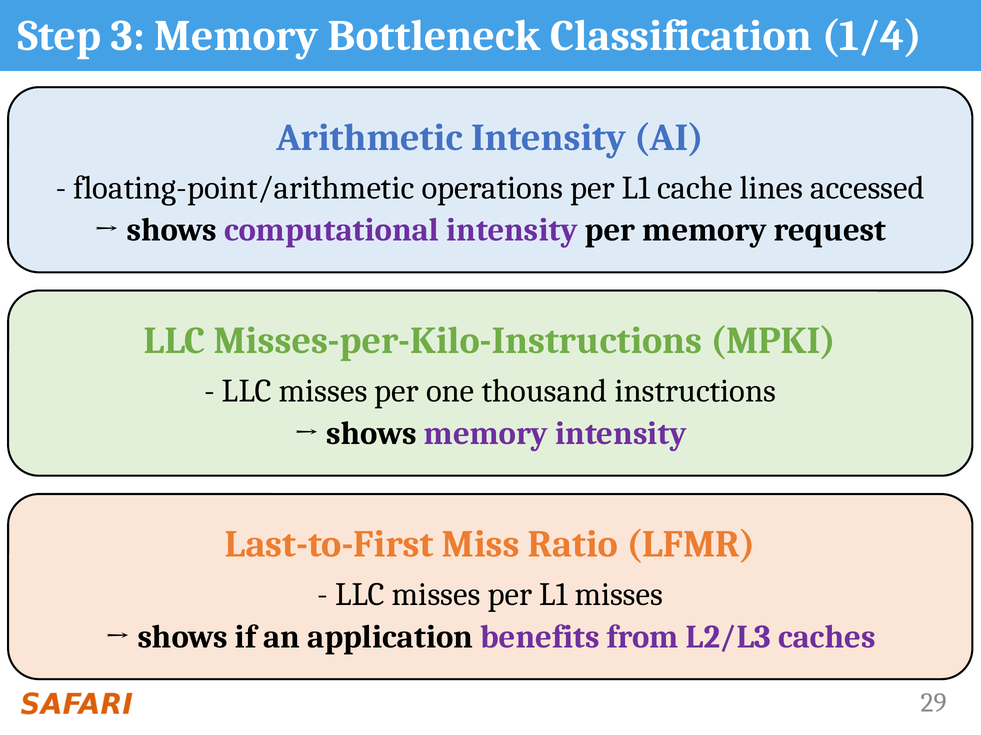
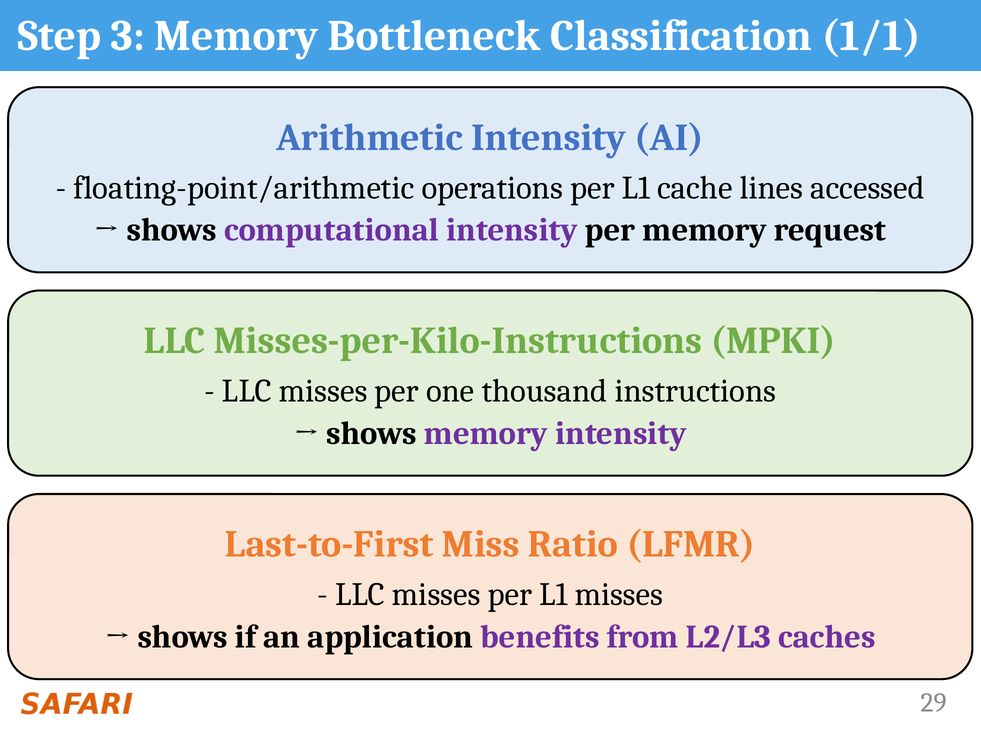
1/4: 1/4 -> 1/1 (871, 36)
